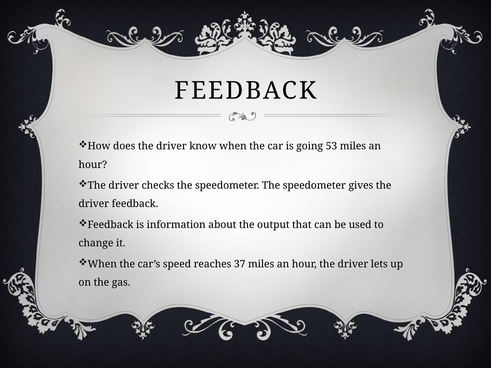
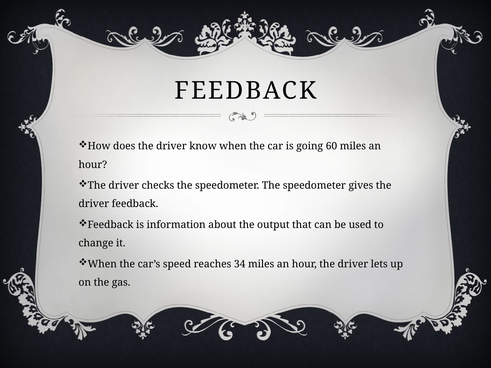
53: 53 -> 60 (331, 146)
37: 37 -> 34 (240, 264)
